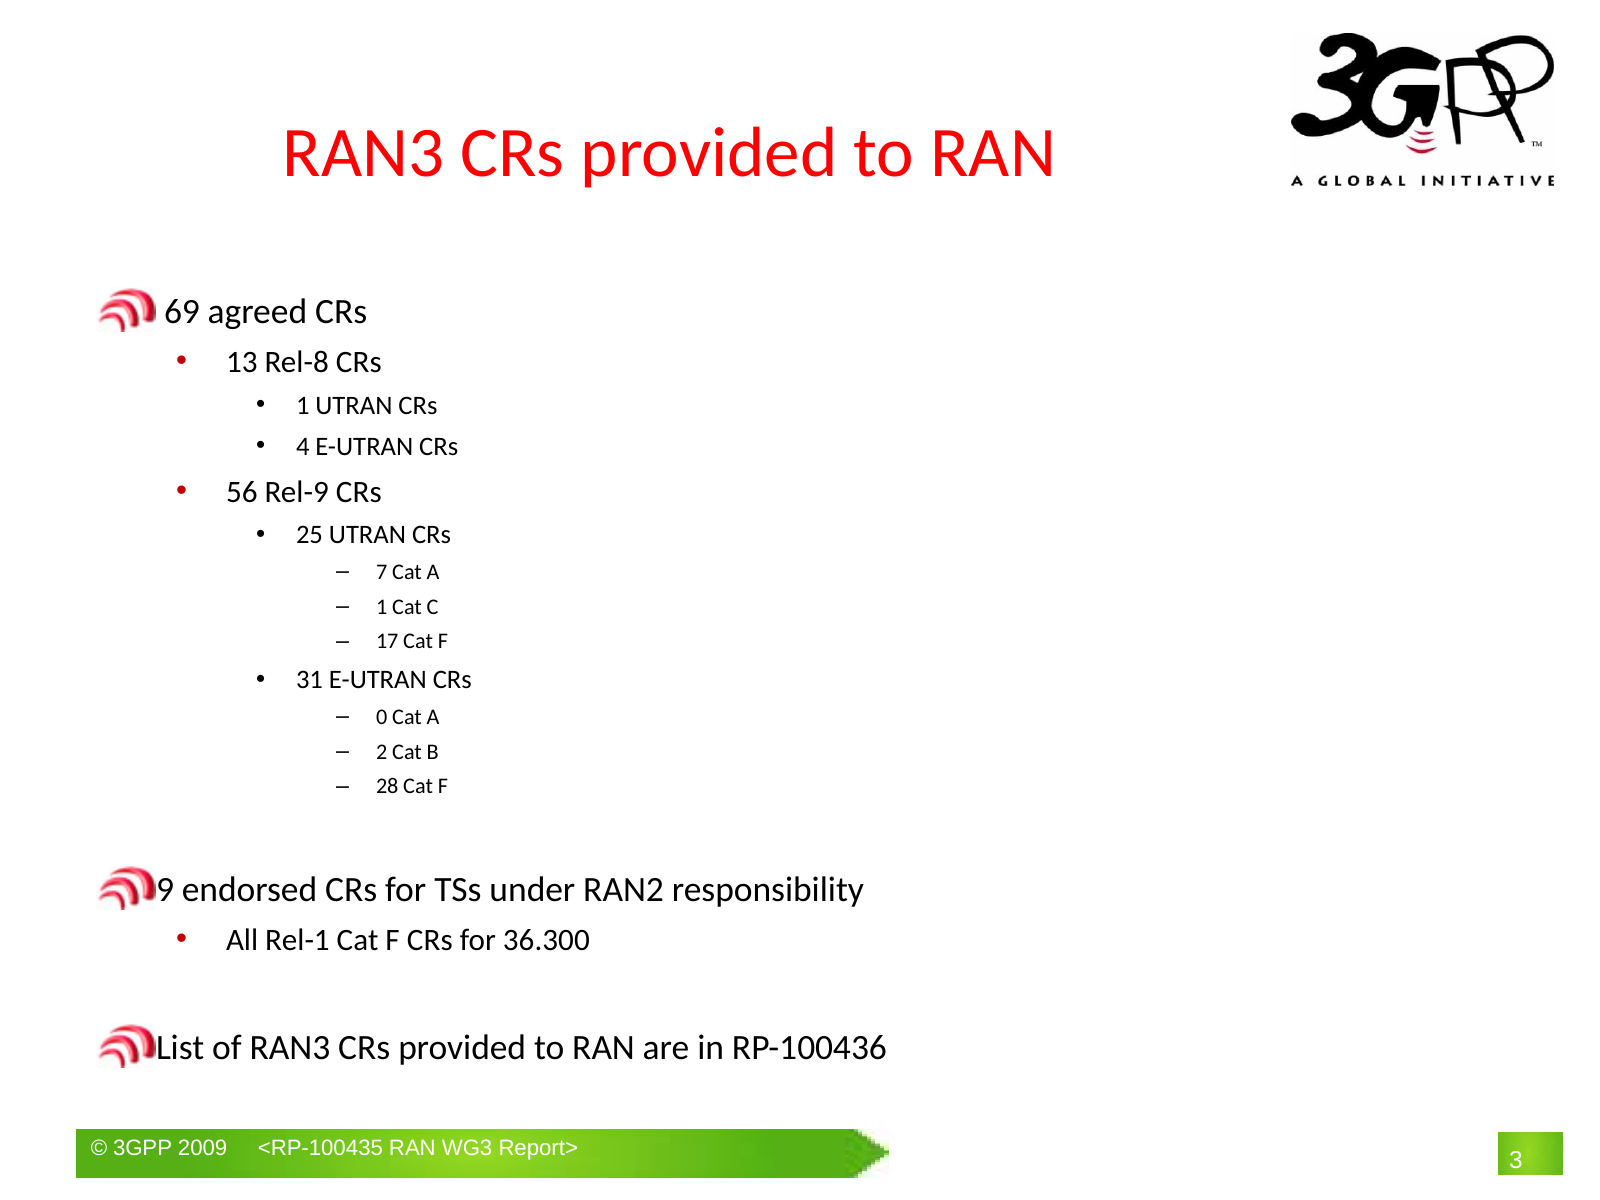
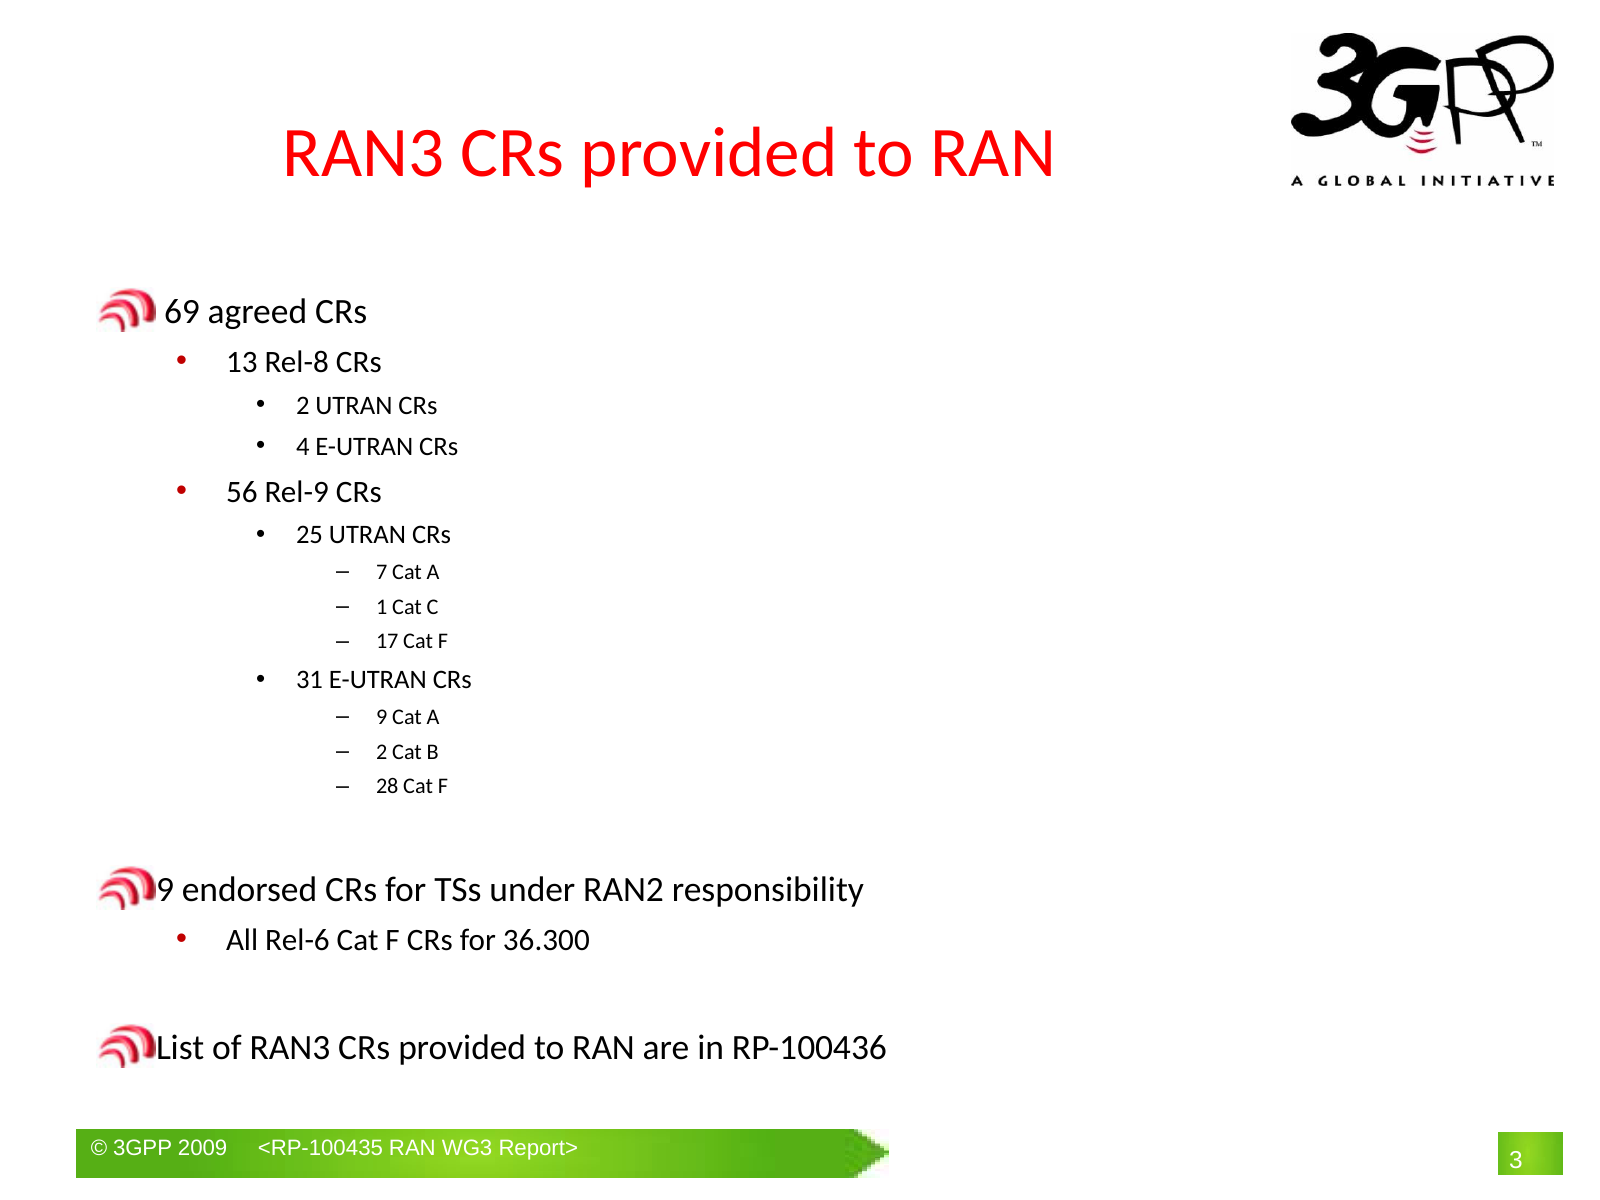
1: 1 -> 2 (303, 405)
0: 0 -> 9 (382, 717)
Rel-1: Rel-1 -> Rel-6 (297, 940)
